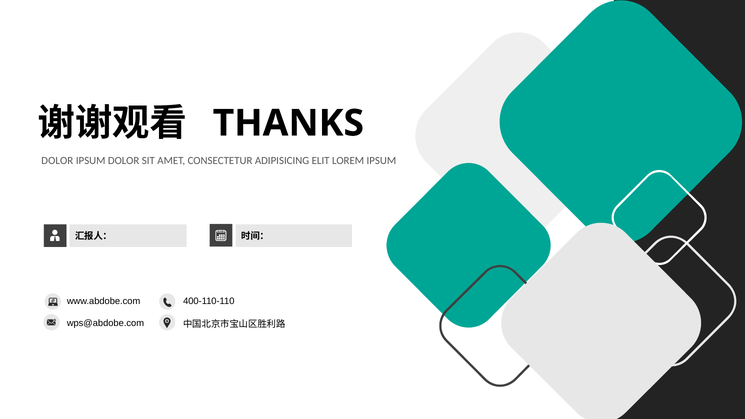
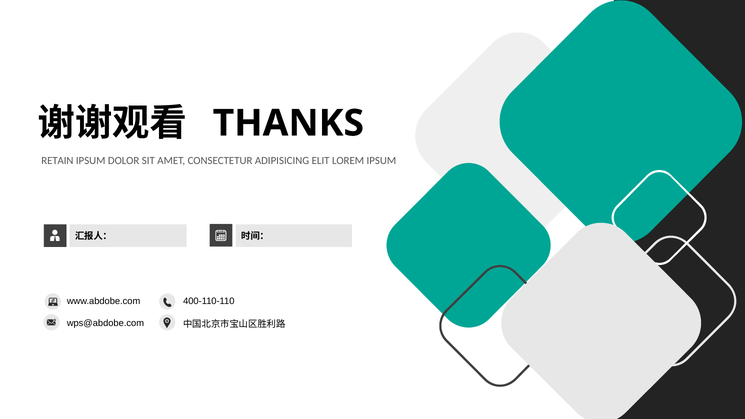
DOLOR: DOLOR -> RETAIN (57, 161)
